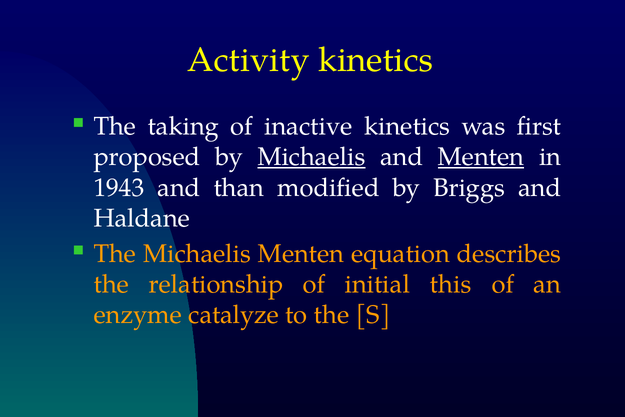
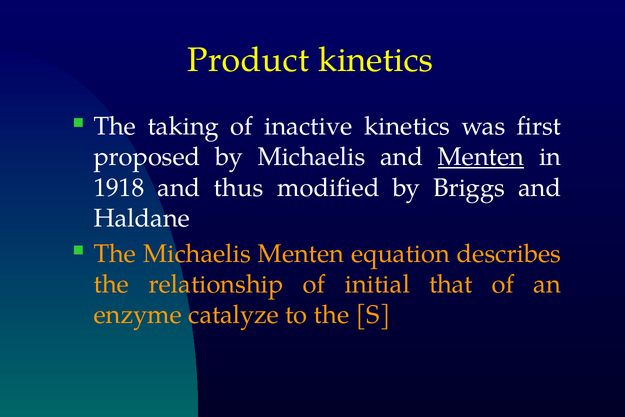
Activity: Activity -> Product (248, 60)
Michaelis underline: present -> none (311, 157)
1943: 1943 -> 1918 (119, 187)
than: than -> thus (239, 187)
this: this -> that (451, 284)
